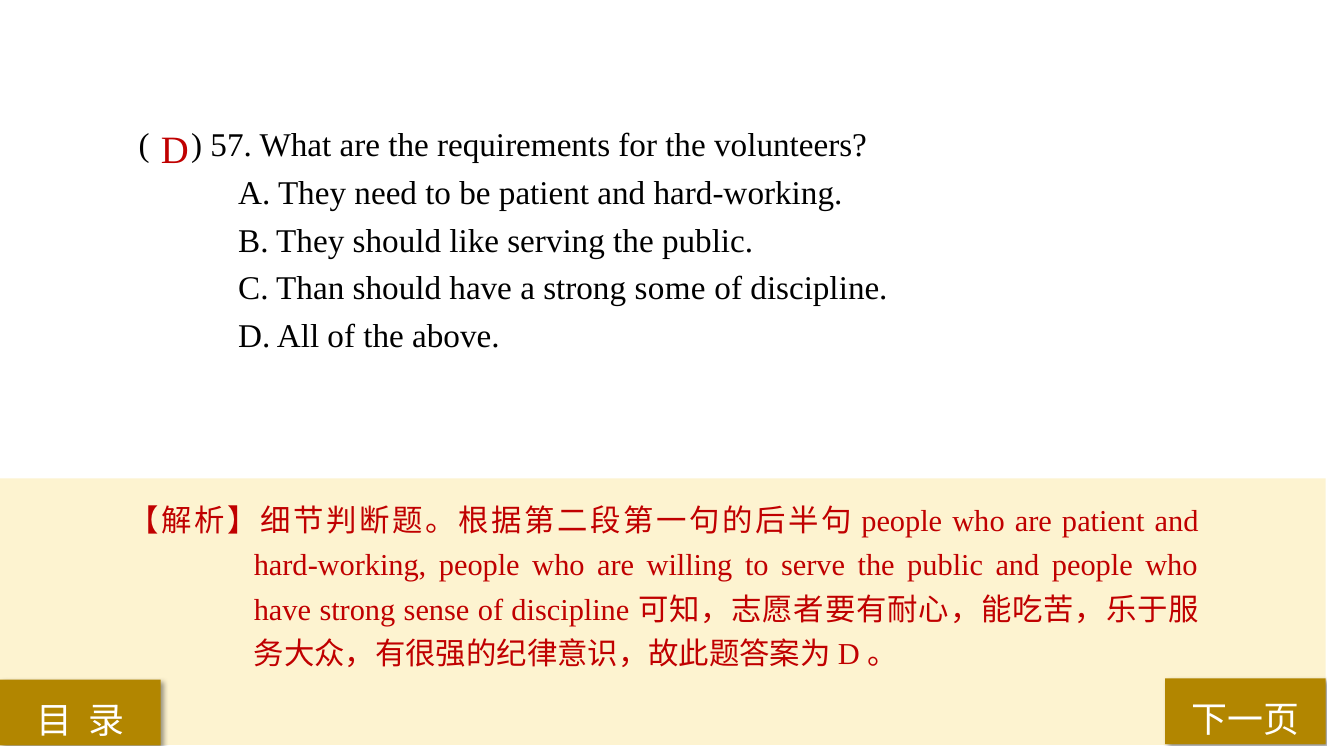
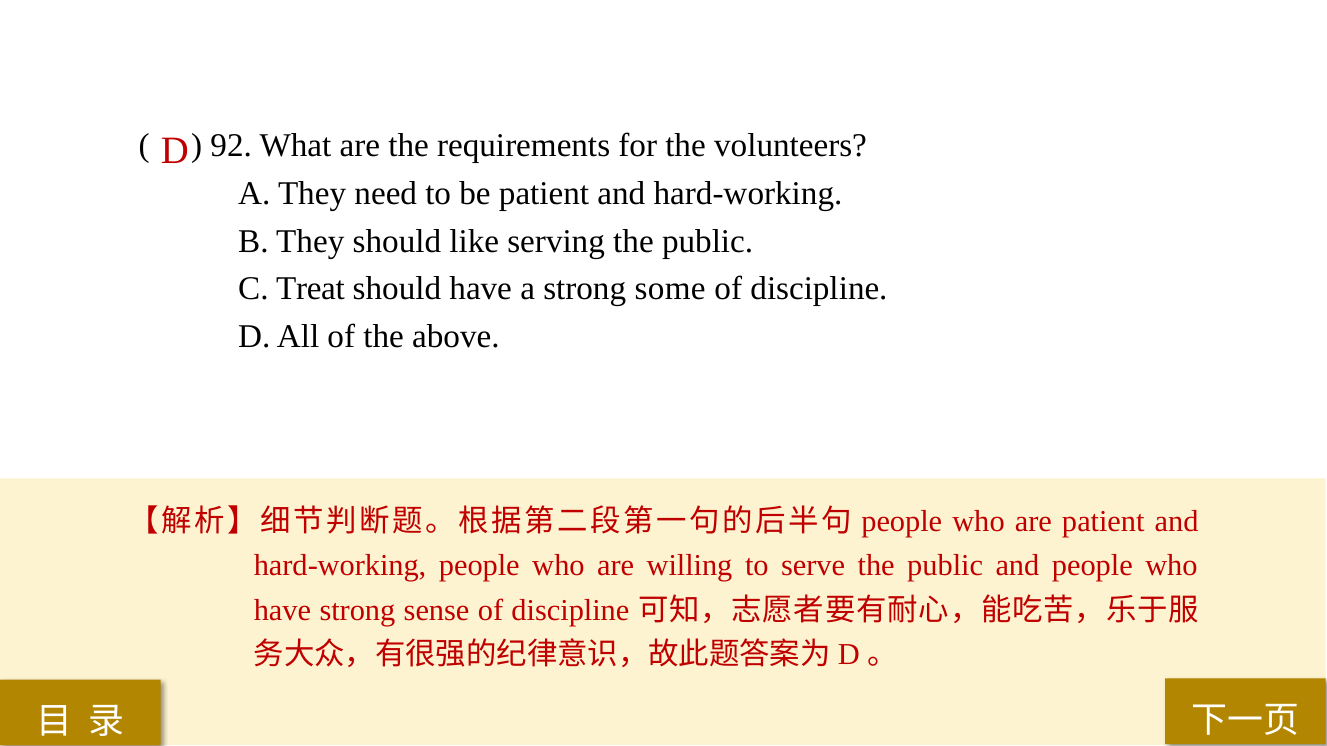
57: 57 -> 92 (231, 146)
Than: Than -> Treat (310, 289)
